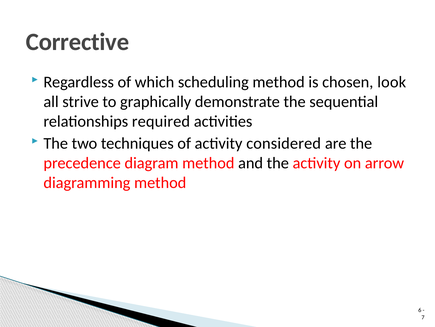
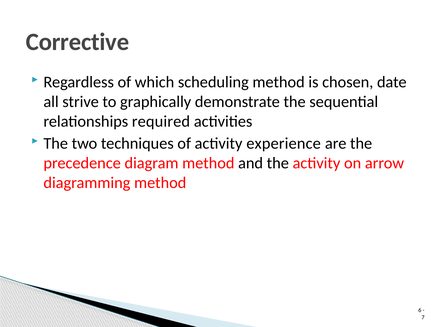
look: look -> date (392, 82)
considered: considered -> experience (284, 143)
